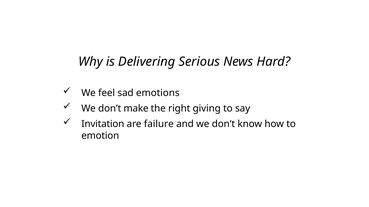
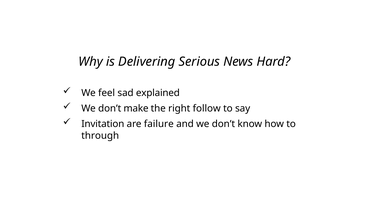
emotions: emotions -> explained (158, 93)
giving: giving -> follow (207, 109)
emotion: emotion -> through (100, 136)
